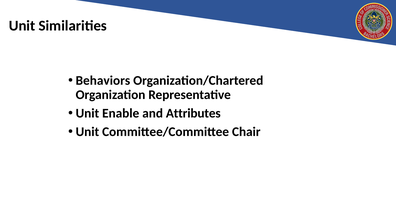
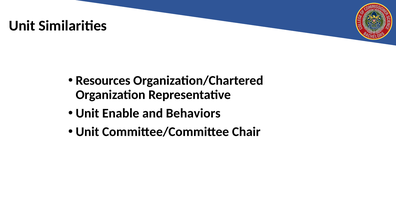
Behaviors: Behaviors -> Resources (103, 80)
Attributes: Attributes -> Behaviors (193, 113)
